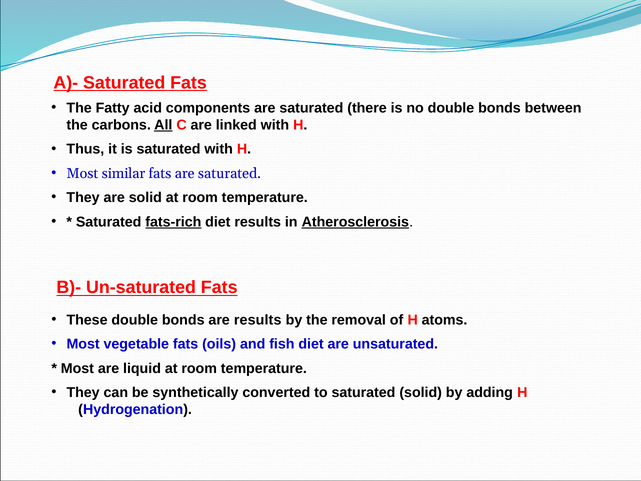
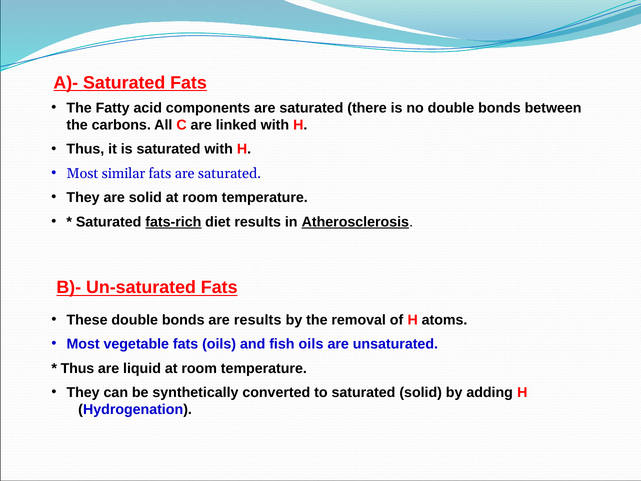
All underline: present -> none (163, 125)
fish diet: diet -> oils (311, 344)
Most: Most -> Thus (77, 368)
